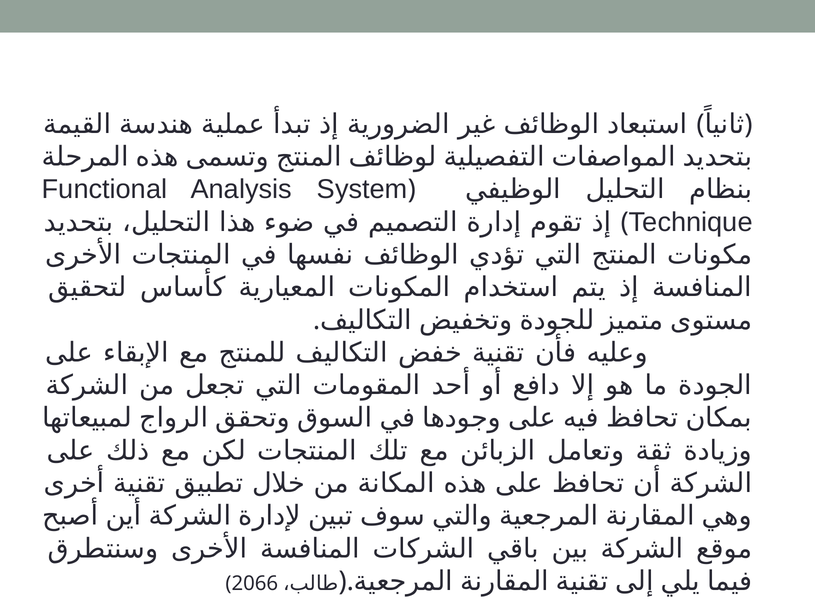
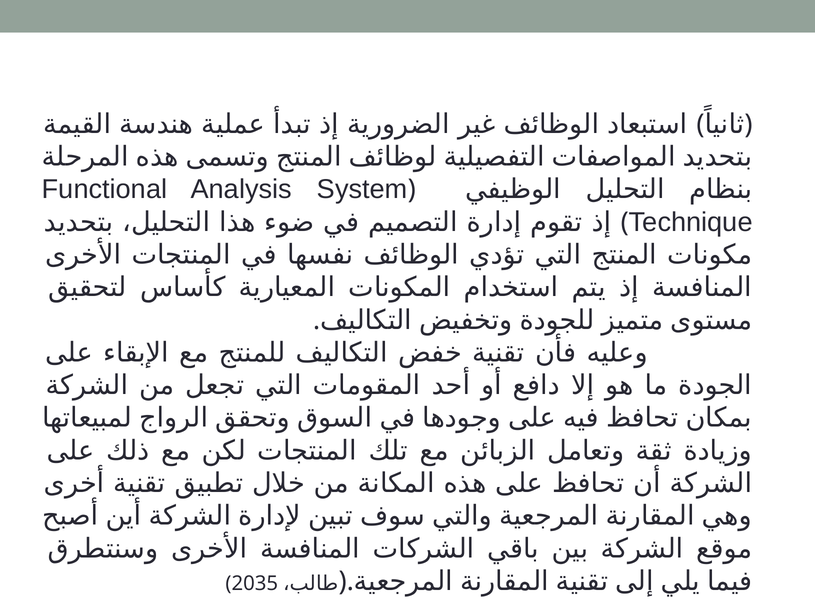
2066: 2066 -> 2035 (255, 583)
